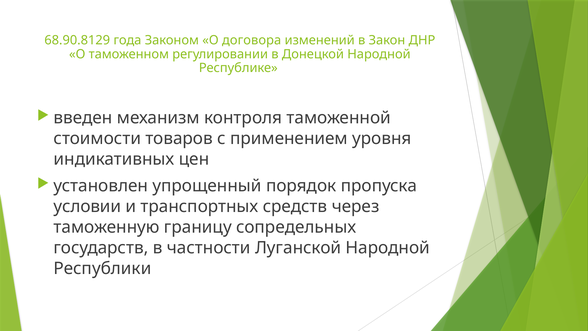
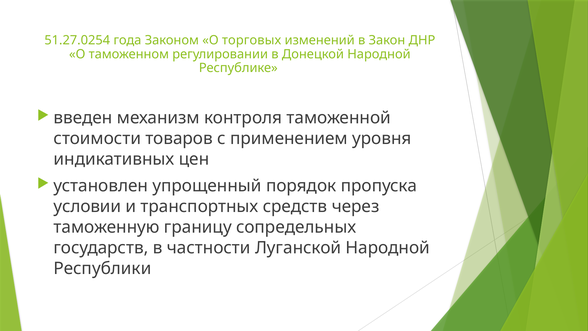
68.90.8129: 68.90.8129 -> 51.27.0254 (77, 40)
договора: договора -> торговых (252, 40)
